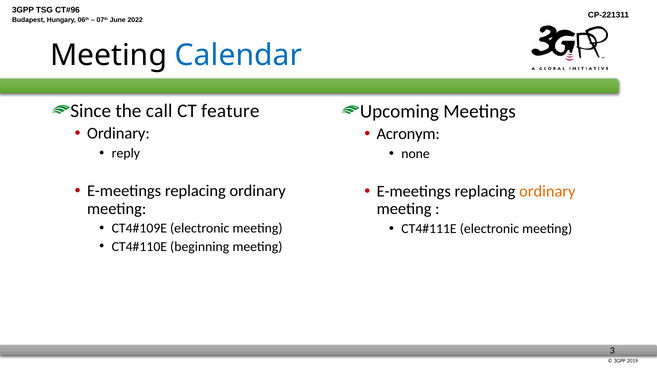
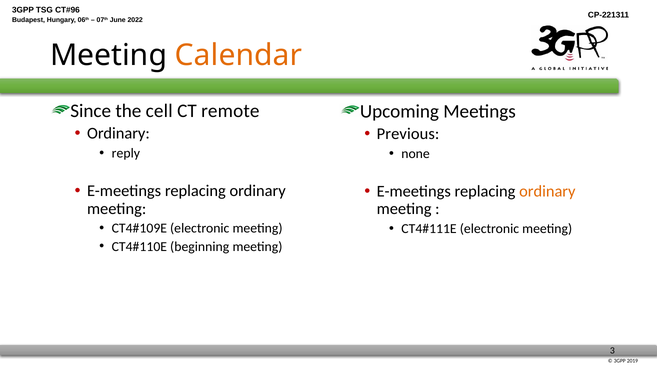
Calendar colour: blue -> orange (238, 55)
call: call -> cell (159, 111)
feature: feature -> remote (230, 111)
Acronym: Acronym -> Previous (408, 134)
